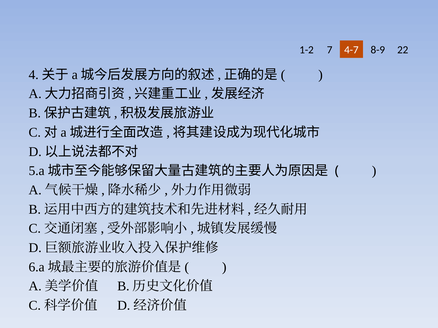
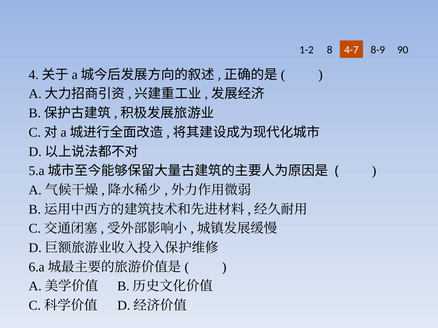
7: 7 -> 8 (330, 50)
22: 22 -> 90 (403, 50)
